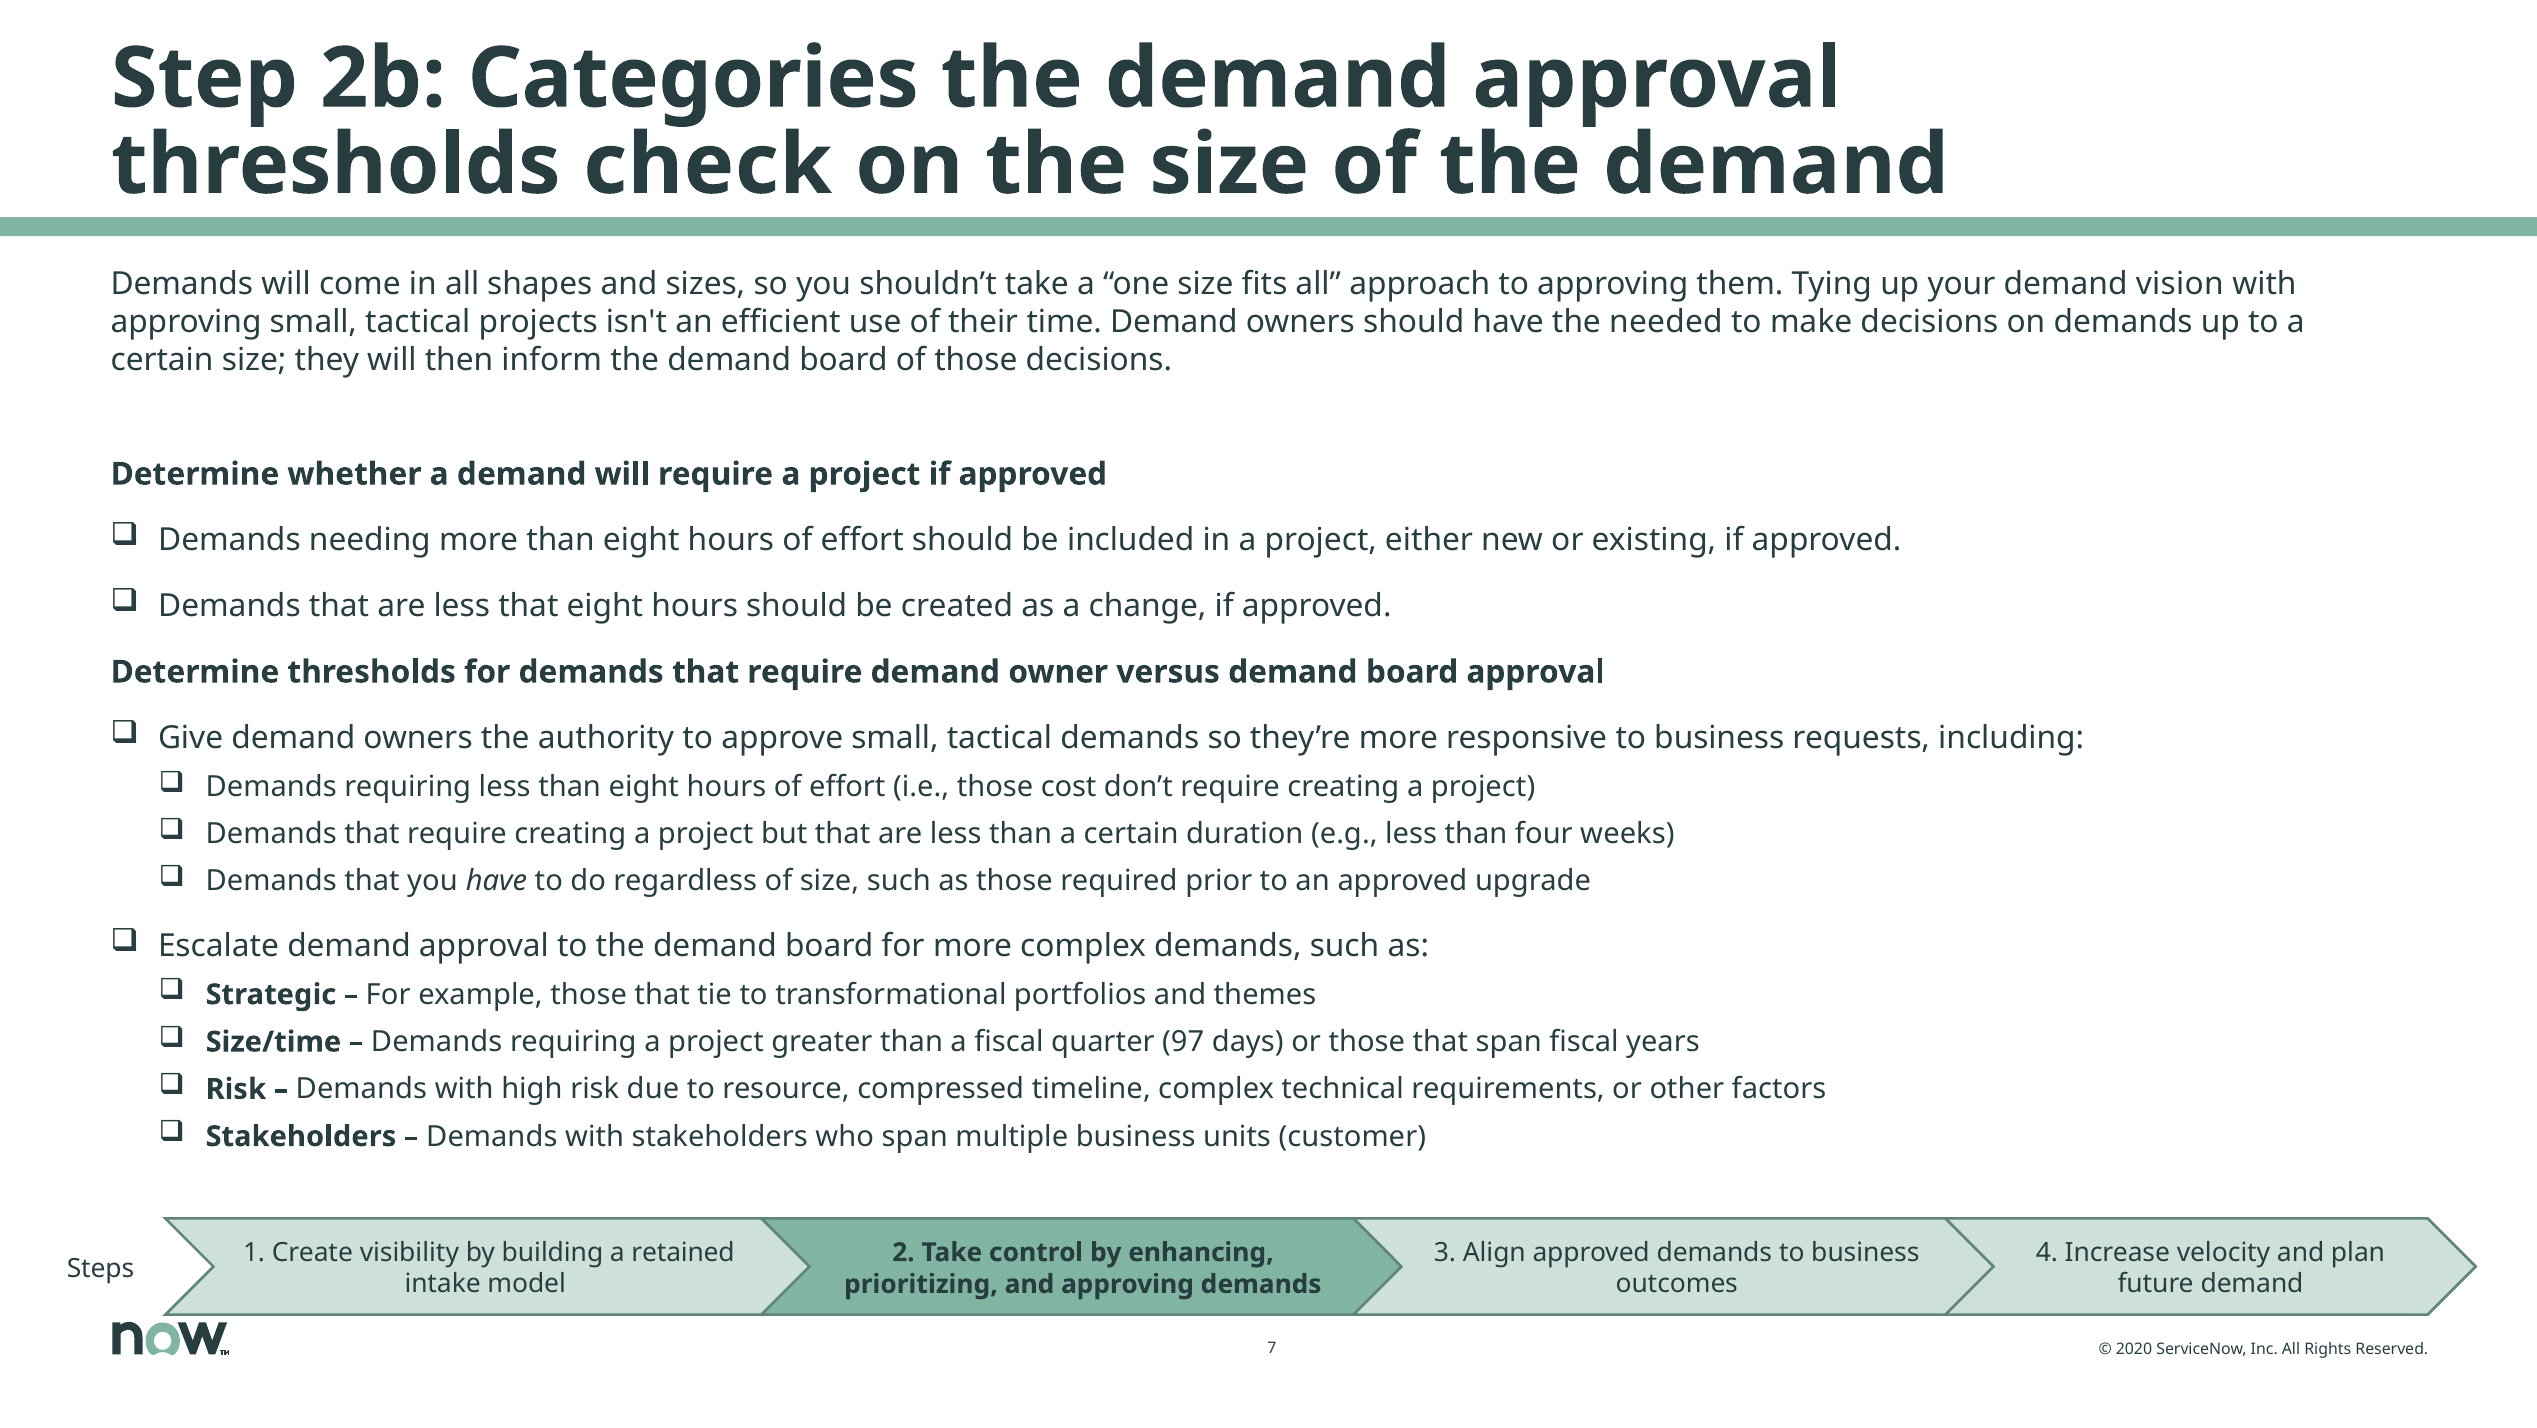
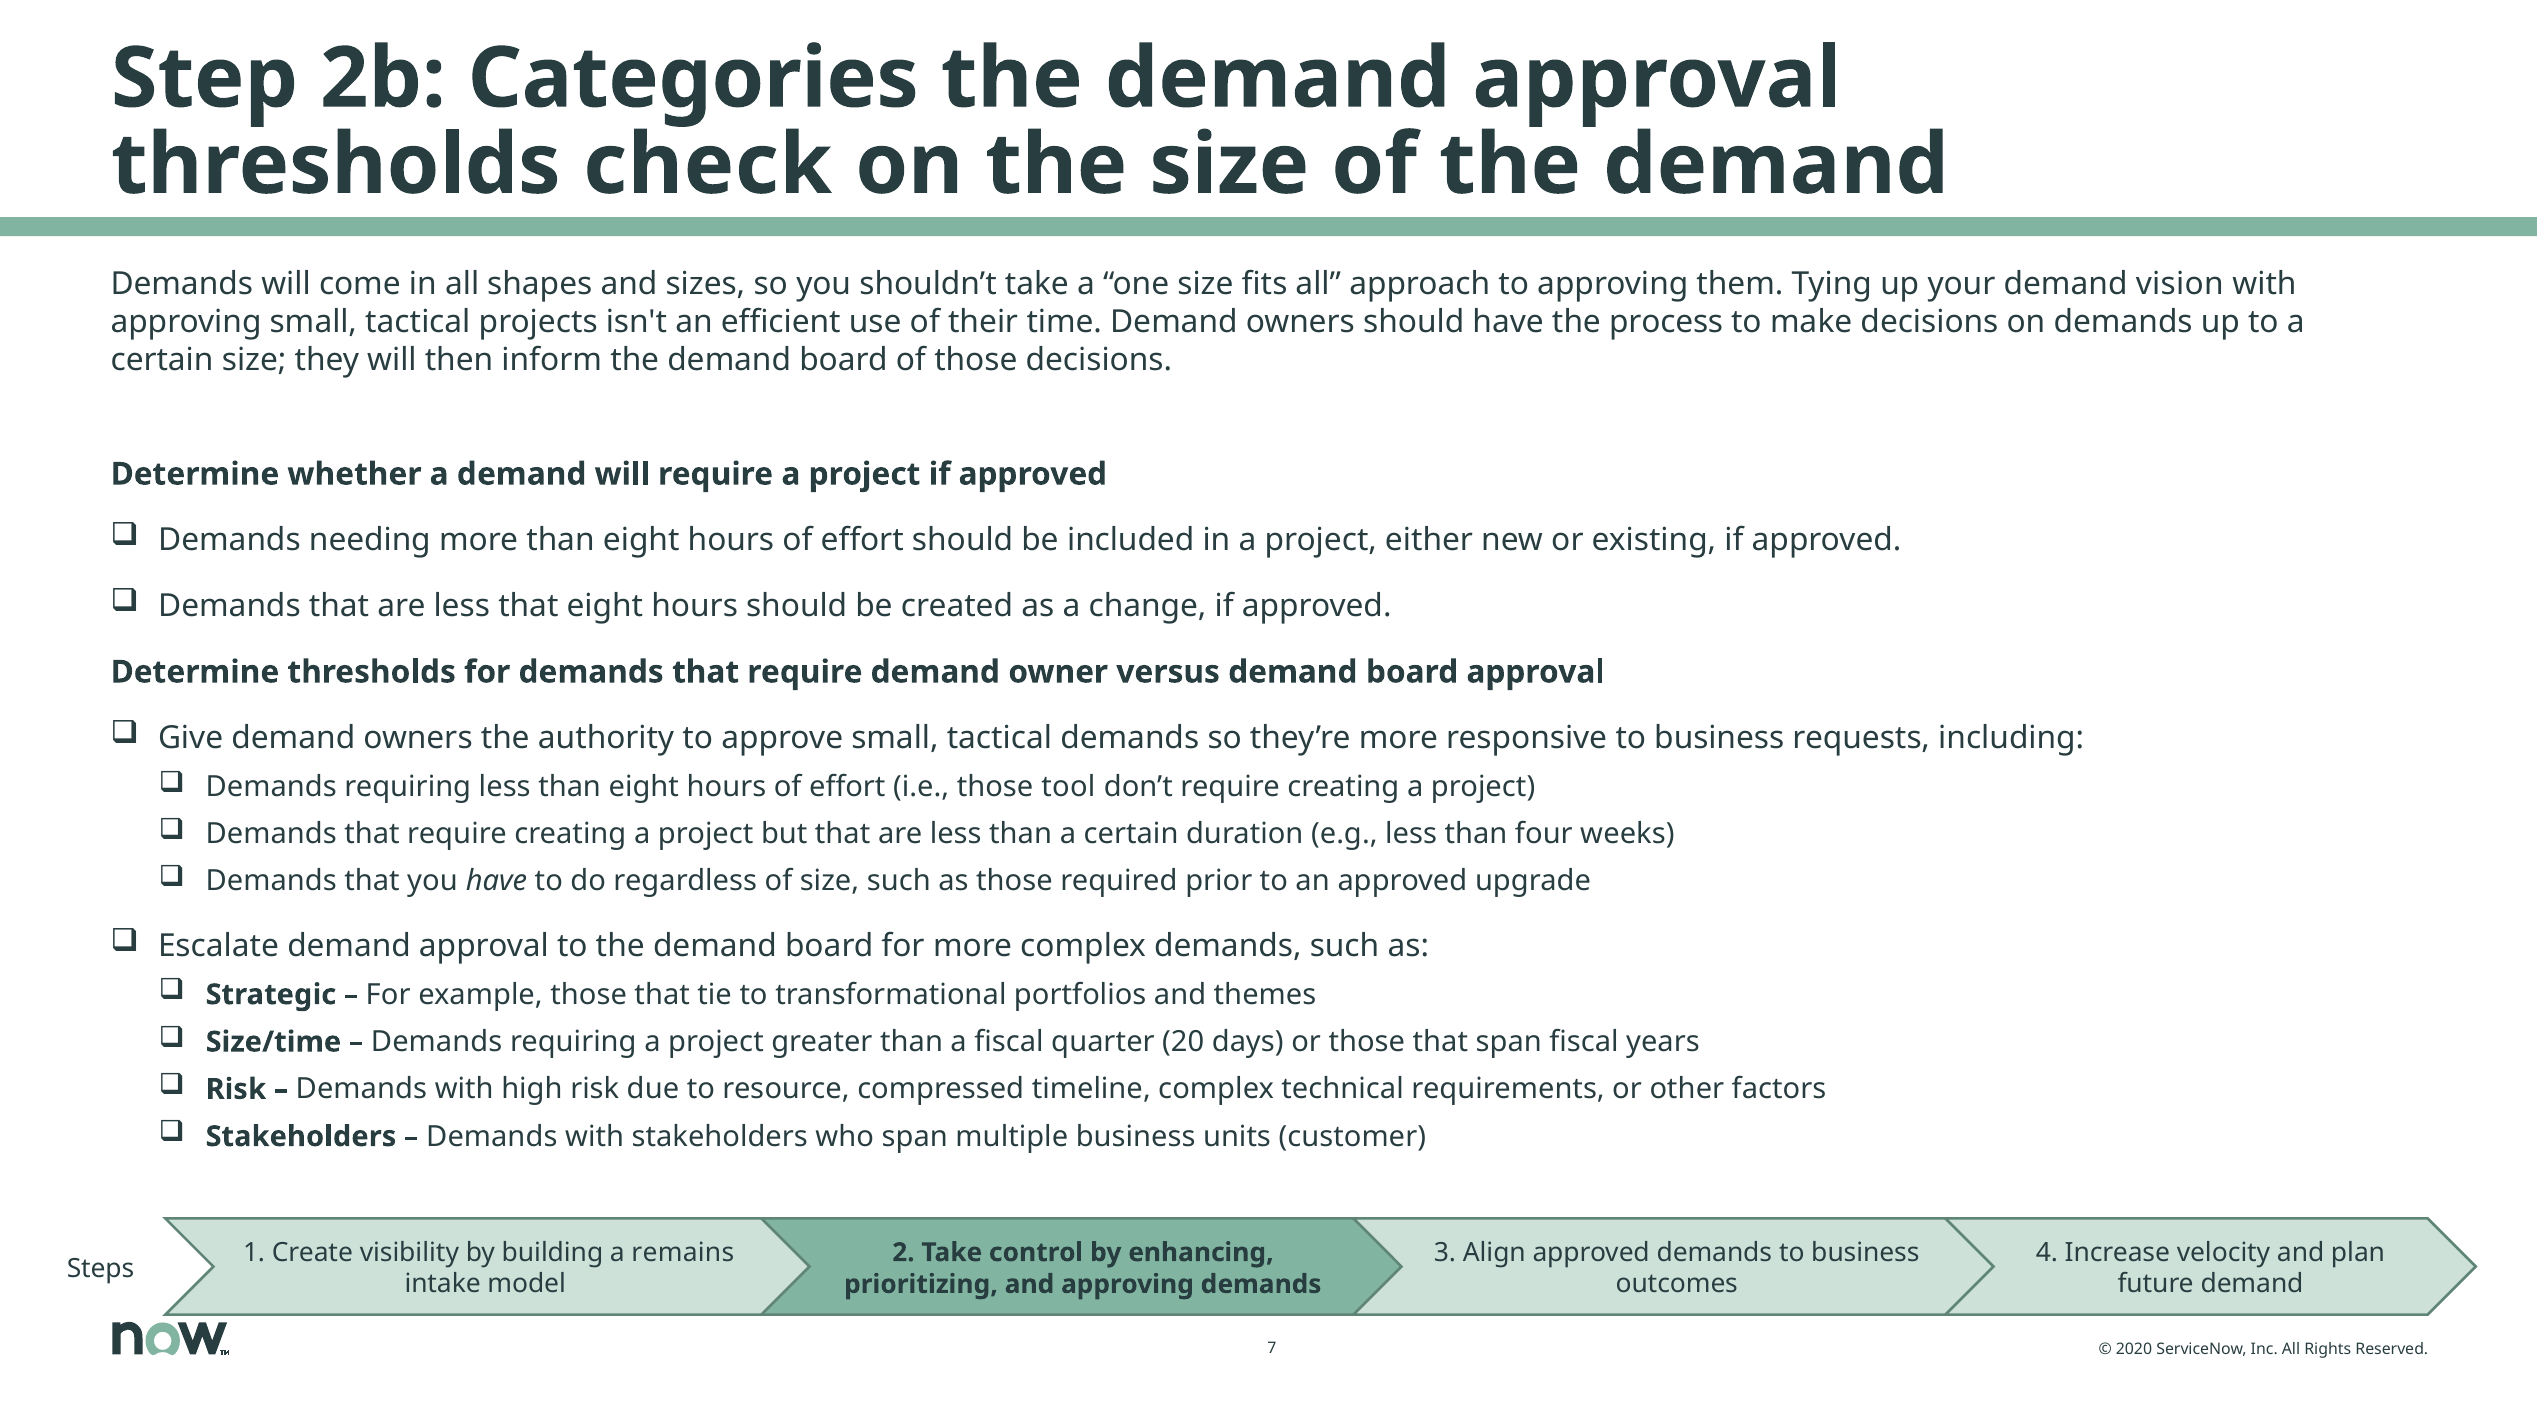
needed: needed -> process (1666, 322)
cost: cost -> tool (1068, 786)
97: 97 -> 20 (1183, 1042)
retained: retained -> remains (683, 1252)
